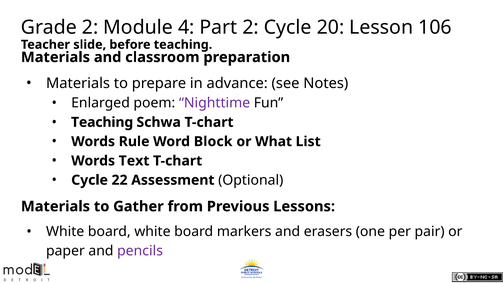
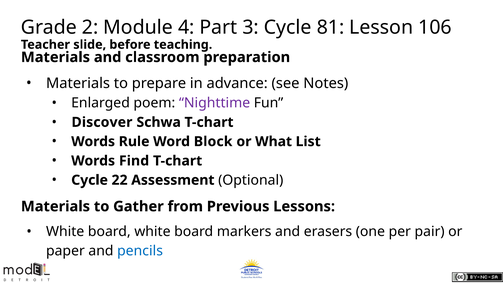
Part 2: 2 -> 3 (251, 27)
20: 20 -> 81 (330, 27)
Teaching: Teaching -> Discover (102, 122)
Text: Text -> Find (134, 161)
pencils colour: purple -> blue (140, 251)
